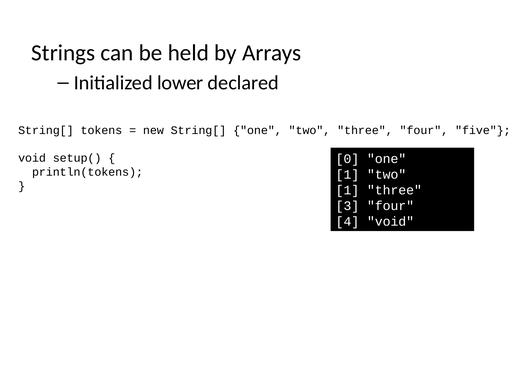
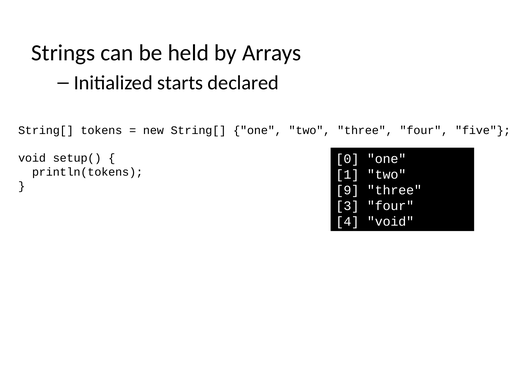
lower: lower -> starts (180, 83)
1: 1 -> 9 (347, 191)
